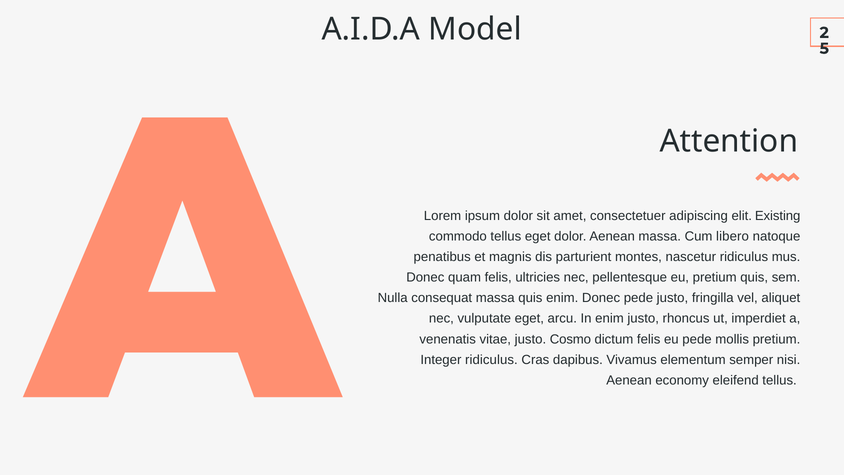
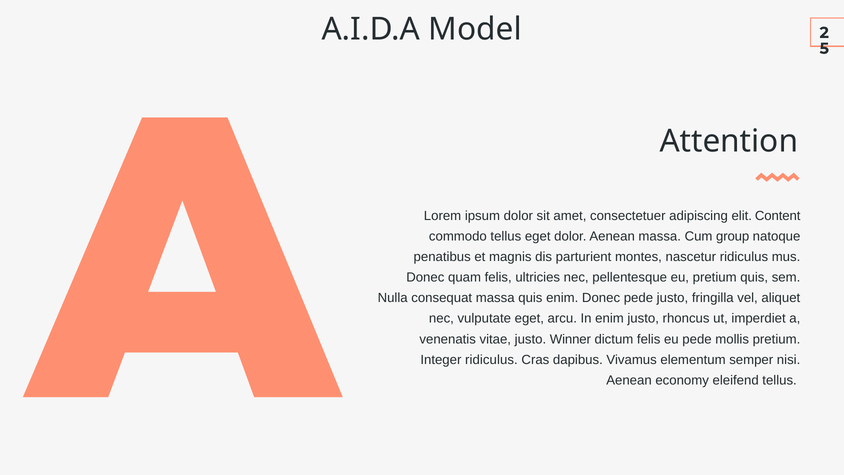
Existing: Existing -> Content (778, 216)
libero: libero -> group (733, 236)
Cosmo: Cosmo -> Winner (570, 339)
